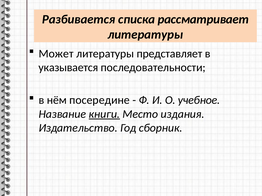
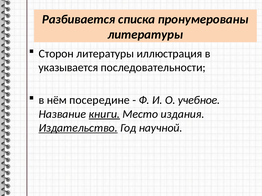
рассматривает: рассматривает -> пронумерованы (203, 19)
Может: Может -> Сторон (56, 54)
представляет: представляет -> иллюстрация (170, 54)
Издательство underline: none -> present (78, 128)
сборник: сборник -> научной (161, 128)
